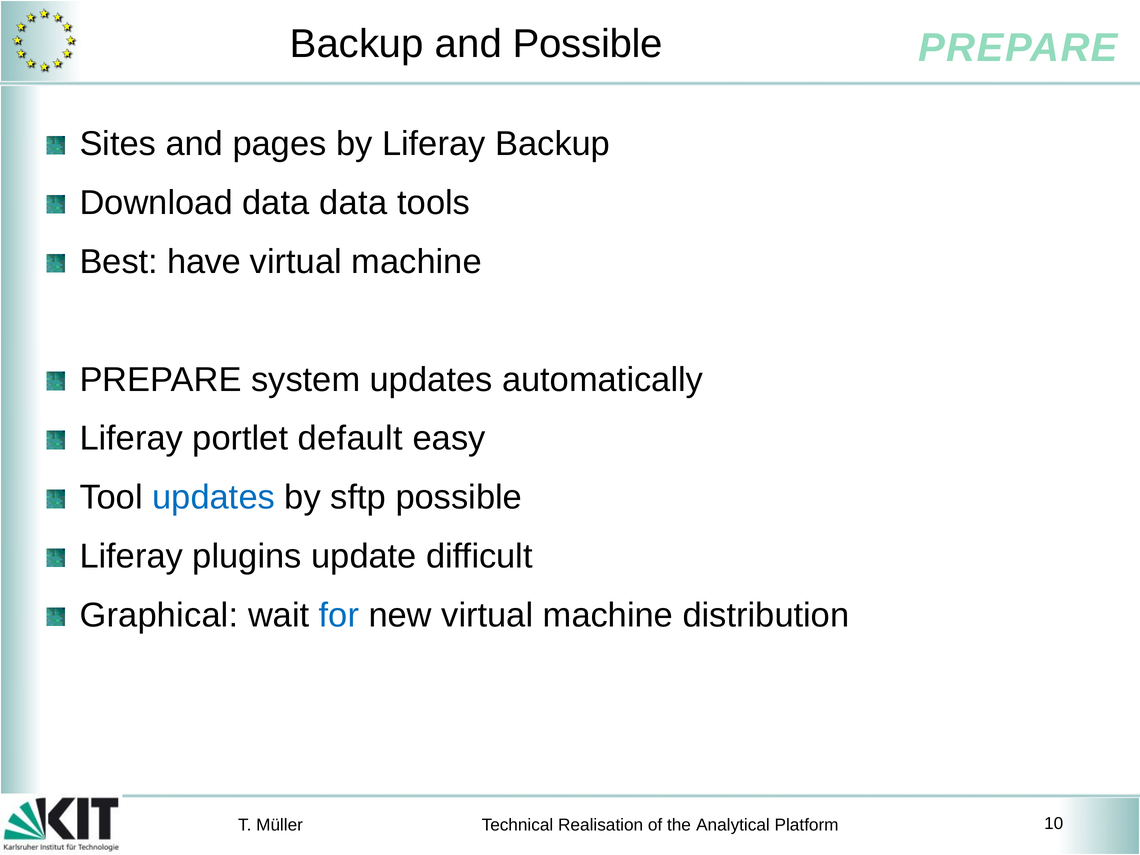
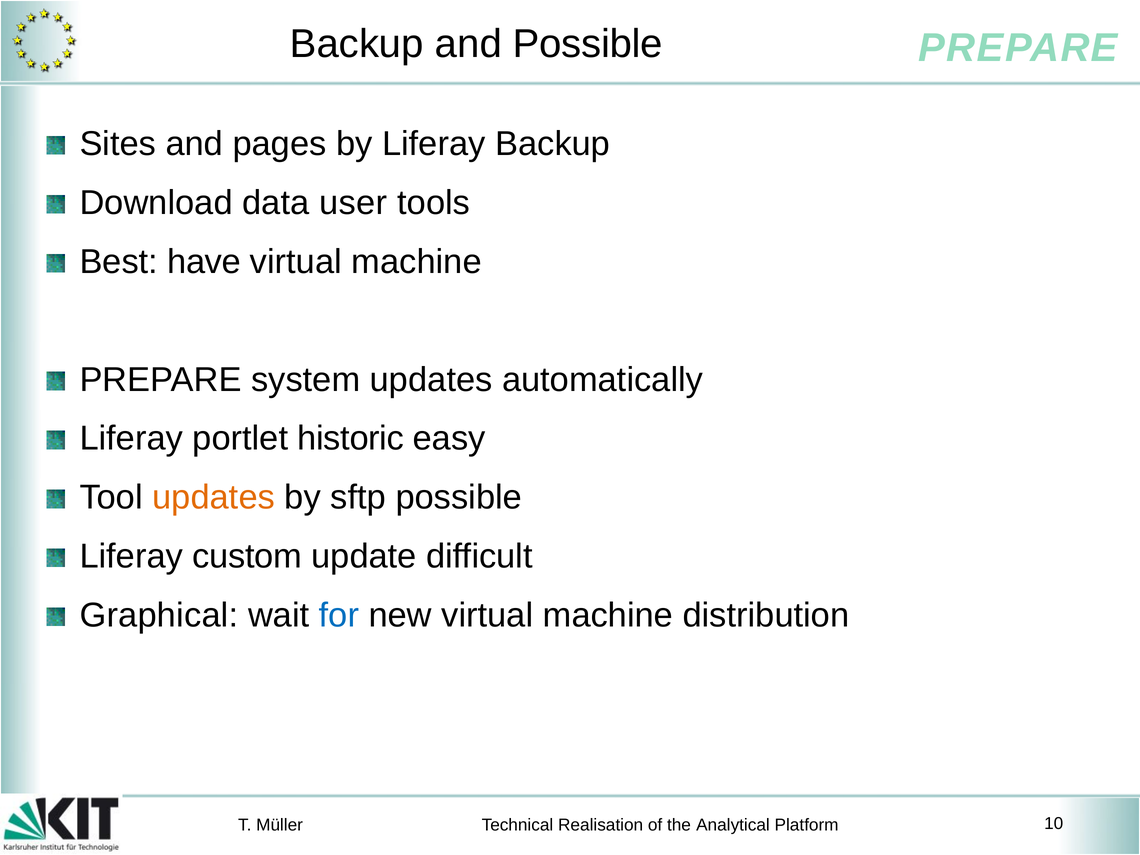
data data: data -> user (353, 203)
default: default -> historic (351, 439)
updates colour: blue -> orange (214, 498)
plugins: plugins -> custom (247, 556)
